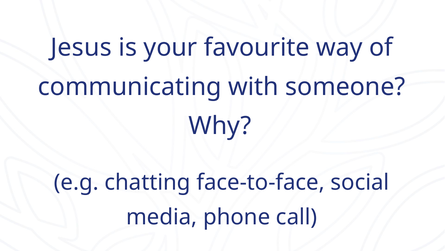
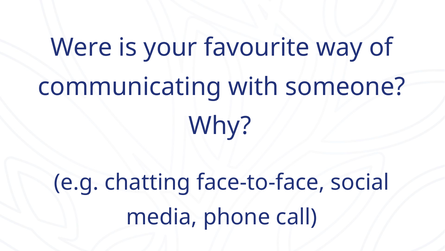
Jesus: Jesus -> Were (81, 48)
